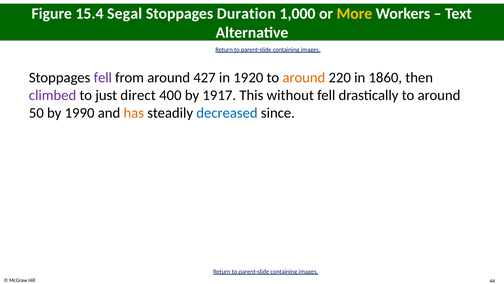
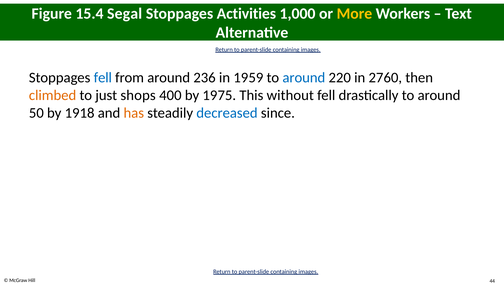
Duration: Duration -> Activities (246, 14)
fell colour: purple -> blue (103, 77)
427: 427 -> 236 (204, 77)
20: 20 -> 59 (256, 77)
around colour: orange -> blue (304, 77)
18: 18 -> 27 (376, 77)
climbed colour: purple -> orange (53, 95)
direct: direct -> shops (138, 95)
17: 17 -> 75 (227, 95)
90: 90 -> 18 (87, 113)
